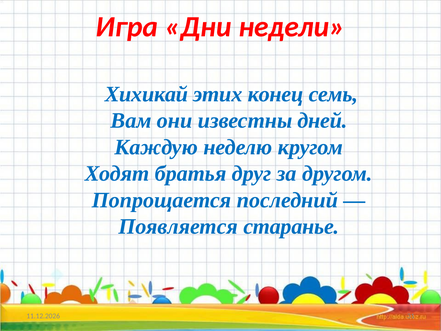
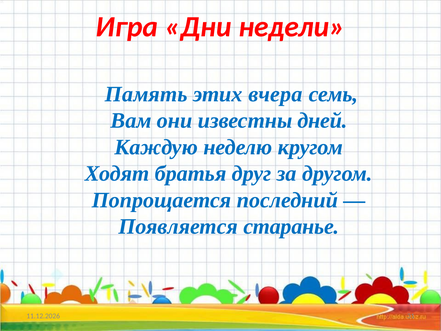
Хихикай: Хихикай -> Память (146, 94)
конец: конец -> вчера (275, 94)
